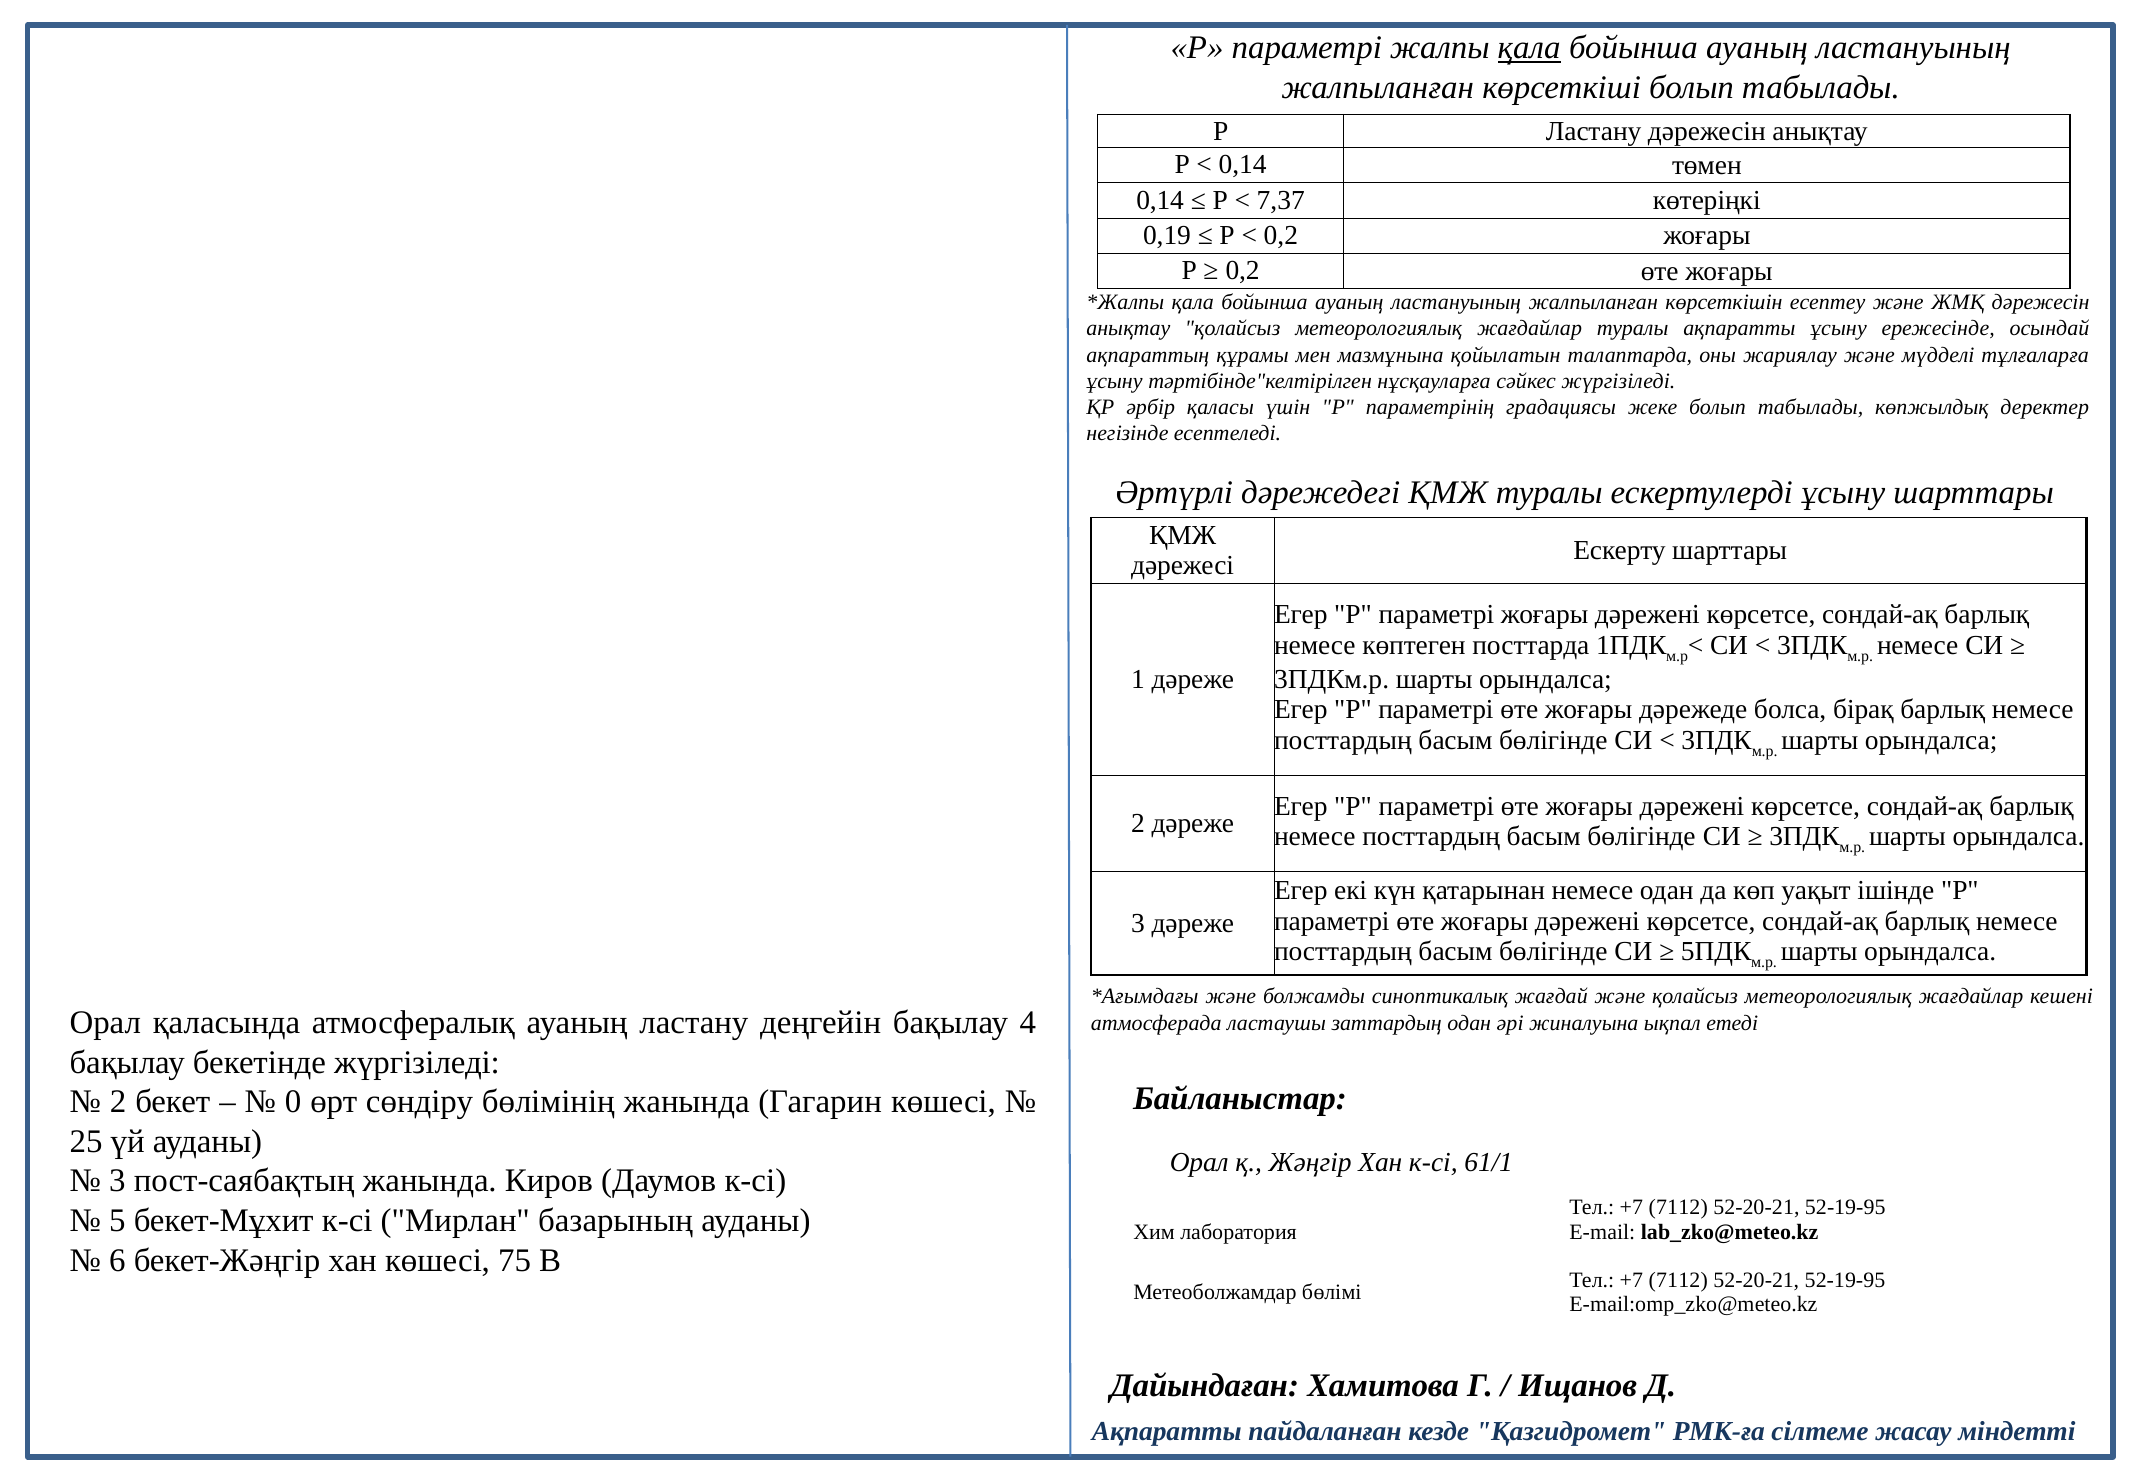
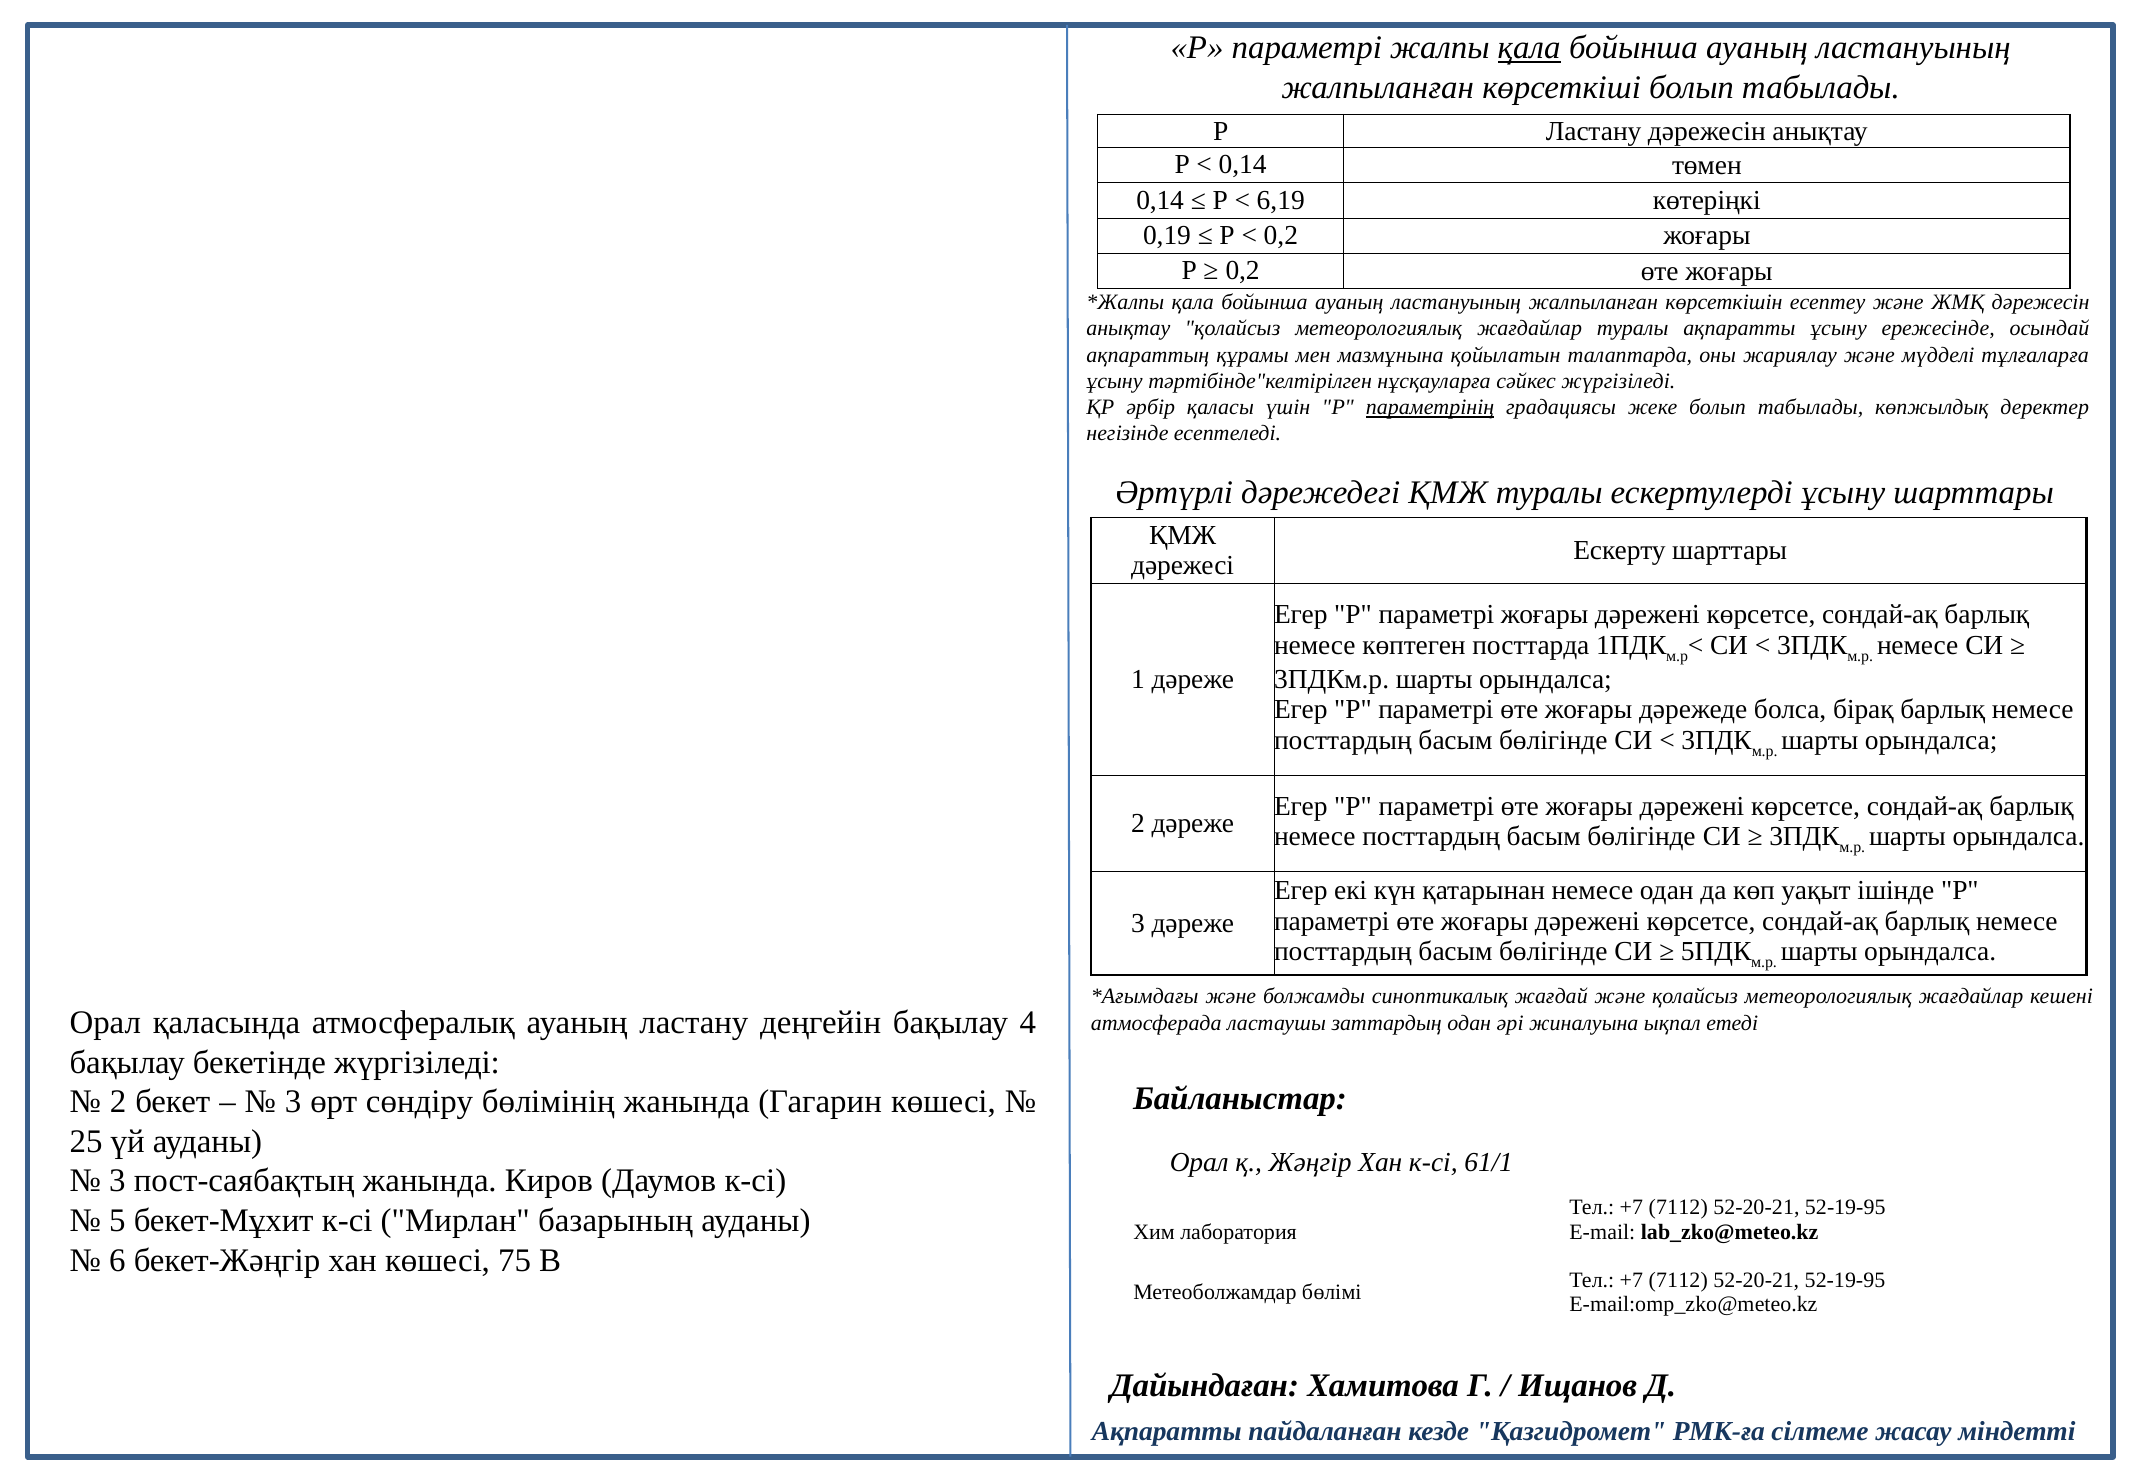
7,37: 7,37 -> 6,19 (1281, 200)
параметрінің underline: none -> present (1430, 407)
0: 0 -> 3 (293, 1102)
